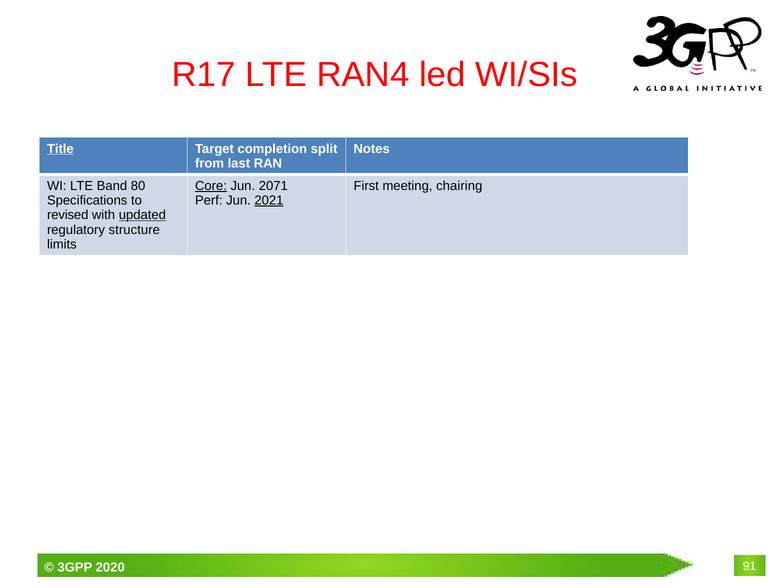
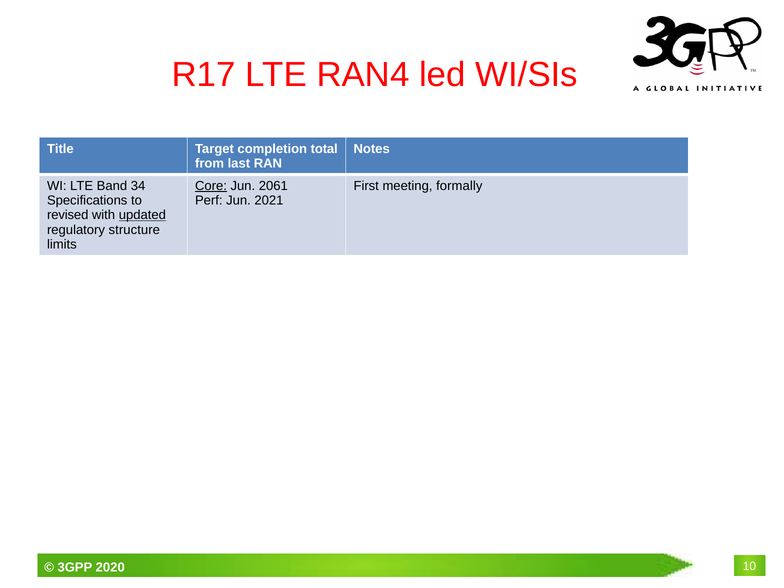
Title underline: present -> none (60, 149)
split: split -> total (324, 149)
80: 80 -> 34 (138, 186)
2071: 2071 -> 2061 (273, 186)
chairing: chairing -> formally (459, 186)
2021 underline: present -> none (269, 200)
91: 91 -> 10 (749, 566)
